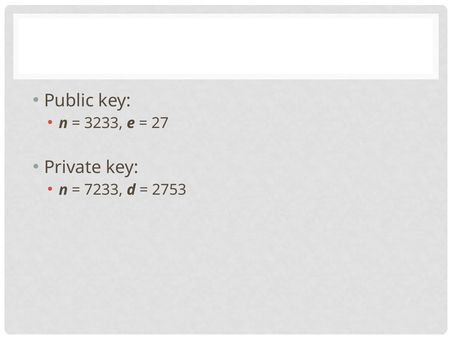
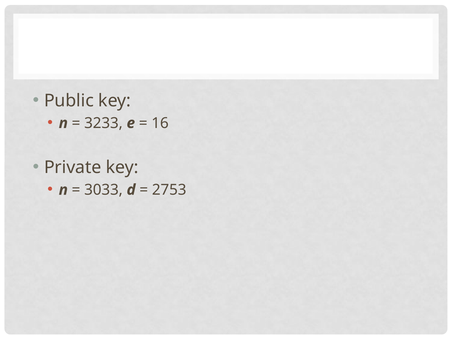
27: 27 -> 16 (160, 123)
7233: 7233 -> 3033 (103, 190)
